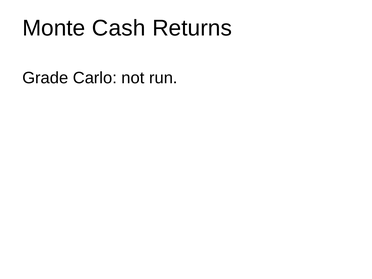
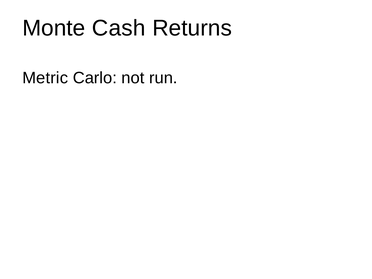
Grade: Grade -> Metric (45, 78)
